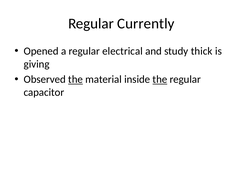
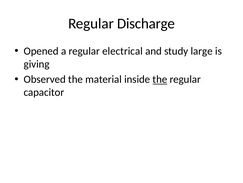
Currently: Currently -> Discharge (146, 24)
thick: thick -> large (202, 51)
the underline: present -> none (76, 79)
